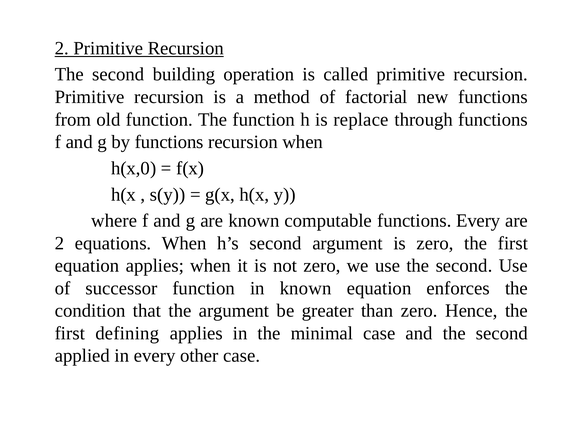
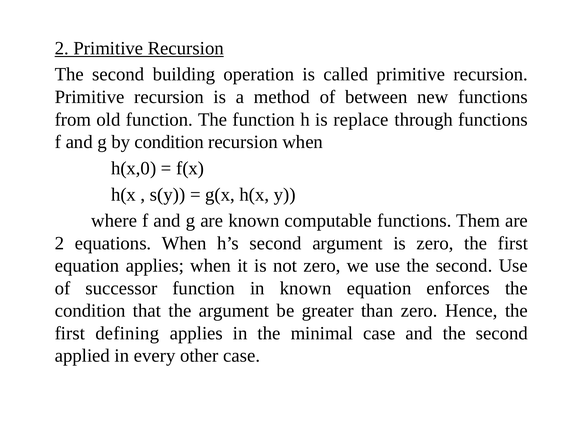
factorial: factorial -> between (376, 97)
by functions: functions -> condition (169, 142)
functions Every: Every -> Them (478, 220)
